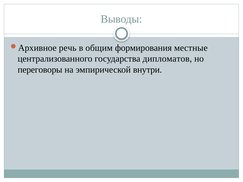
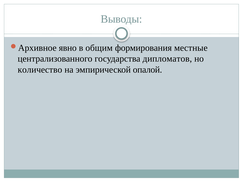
речь: речь -> явно (68, 48)
переговоры: переговоры -> количество (40, 70)
внутри: внутри -> опалой (147, 70)
